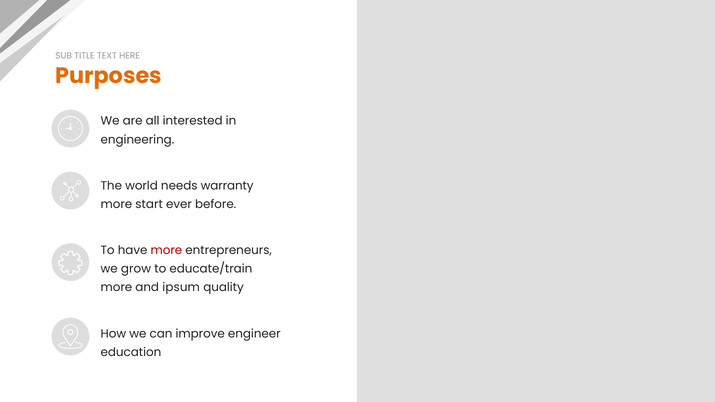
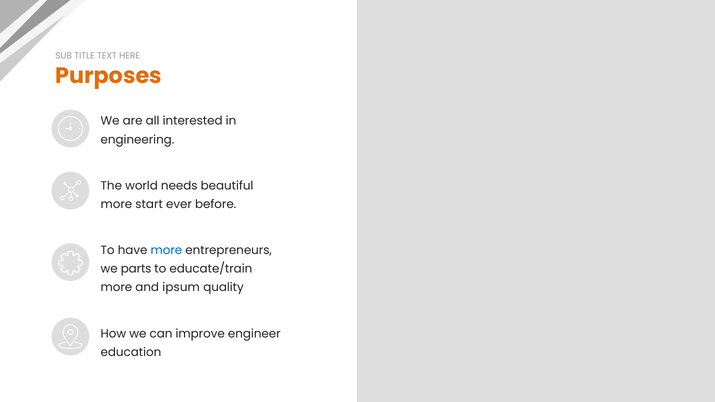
warranty: warranty -> beautiful (227, 186)
more colour: red -> blue (166, 250)
grow: grow -> parts (136, 269)
